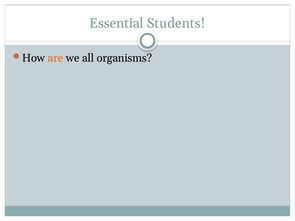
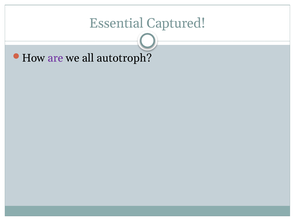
Students: Students -> Captured (176, 23)
are colour: orange -> purple (56, 58)
organisms: organisms -> autotroph (124, 58)
